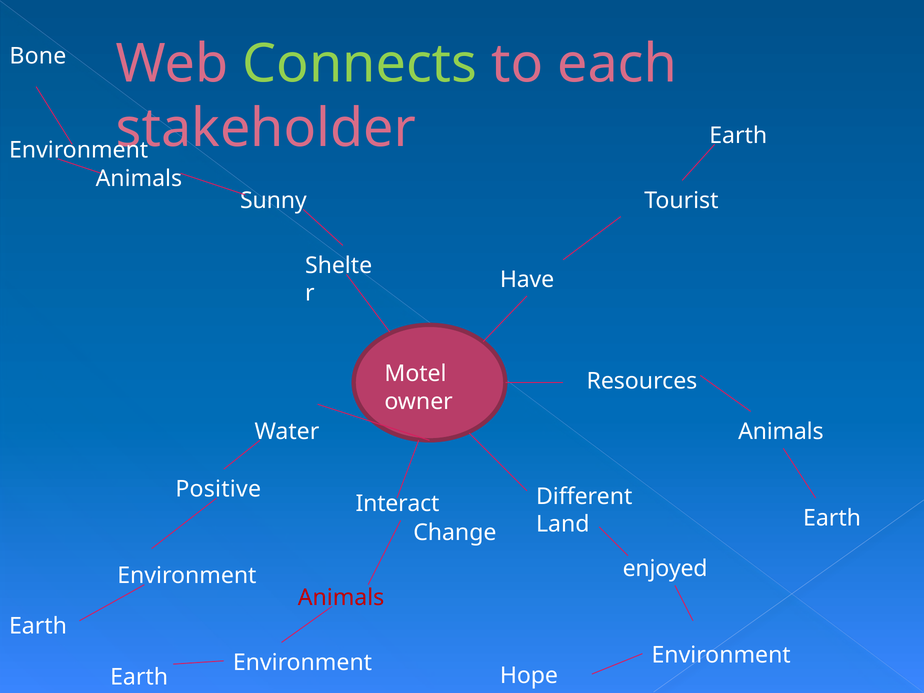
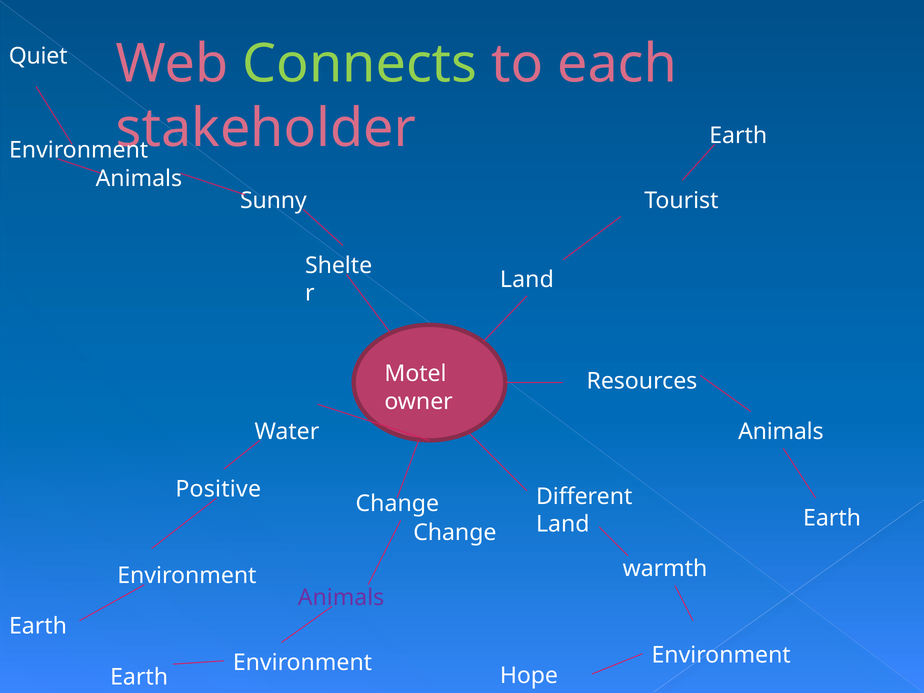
Bone: Bone -> Quiet (38, 56)
Have: Have -> Land (527, 280)
Interact: Interact -> Change (397, 504)
enjoyed: enjoyed -> warmth (665, 569)
Animals colour: red -> purple (341, 597)
